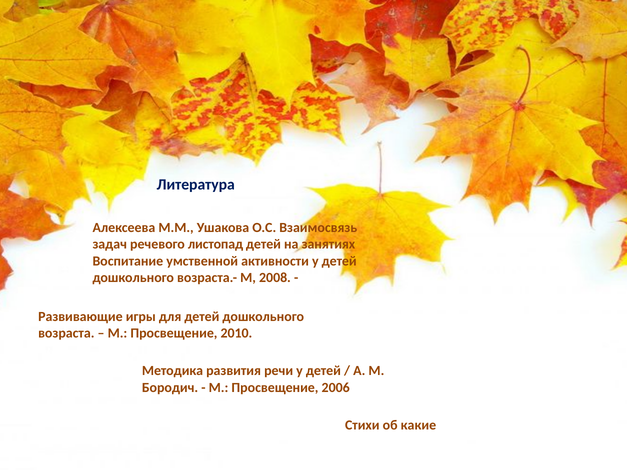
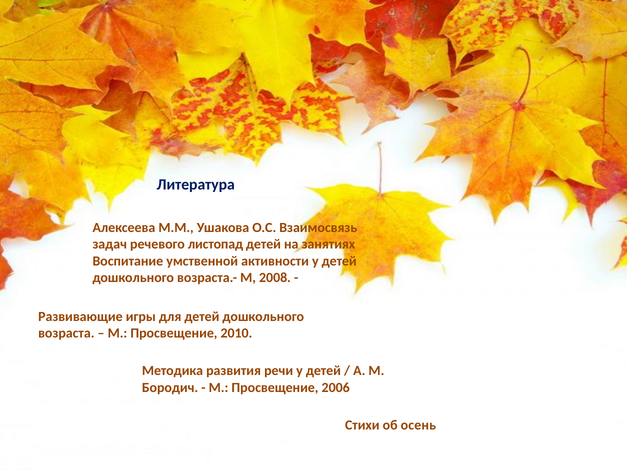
какие: какие -> осень (418, 425)
